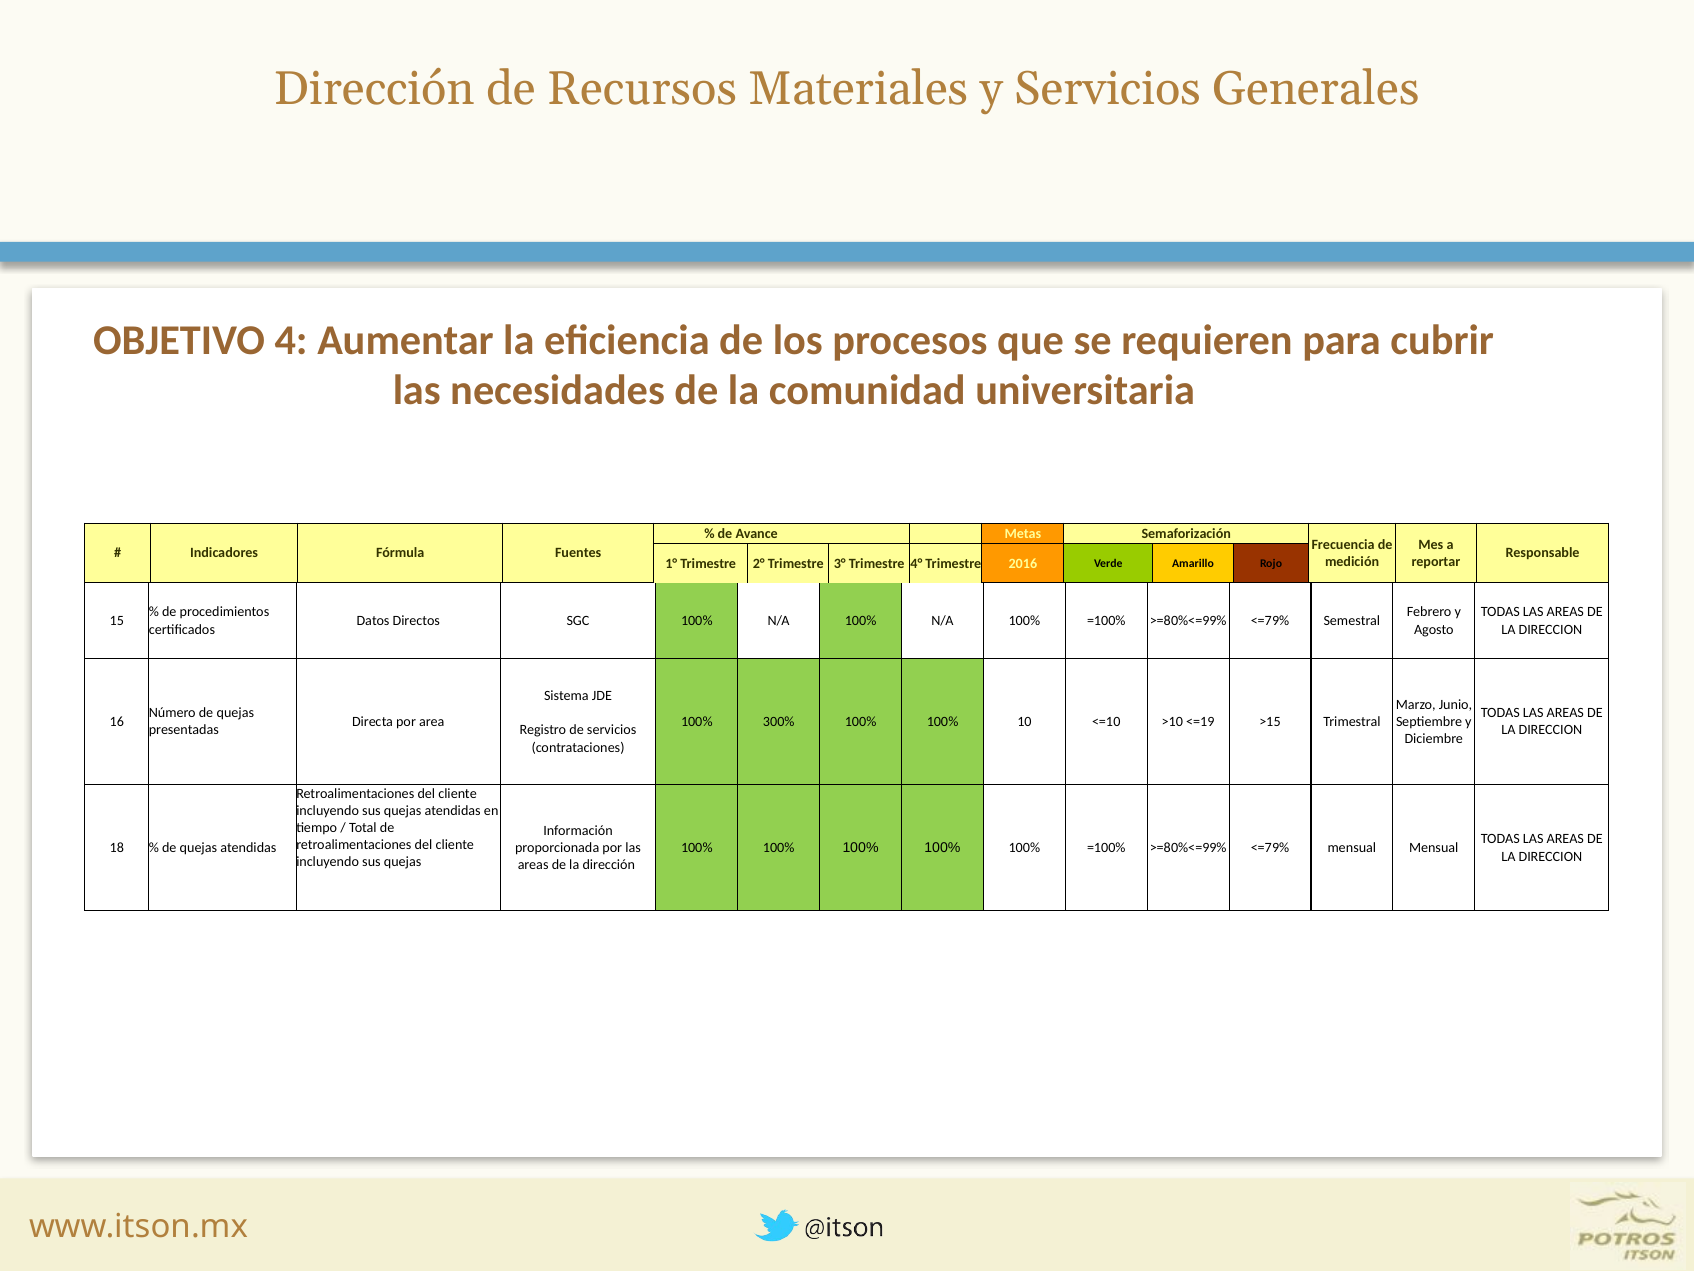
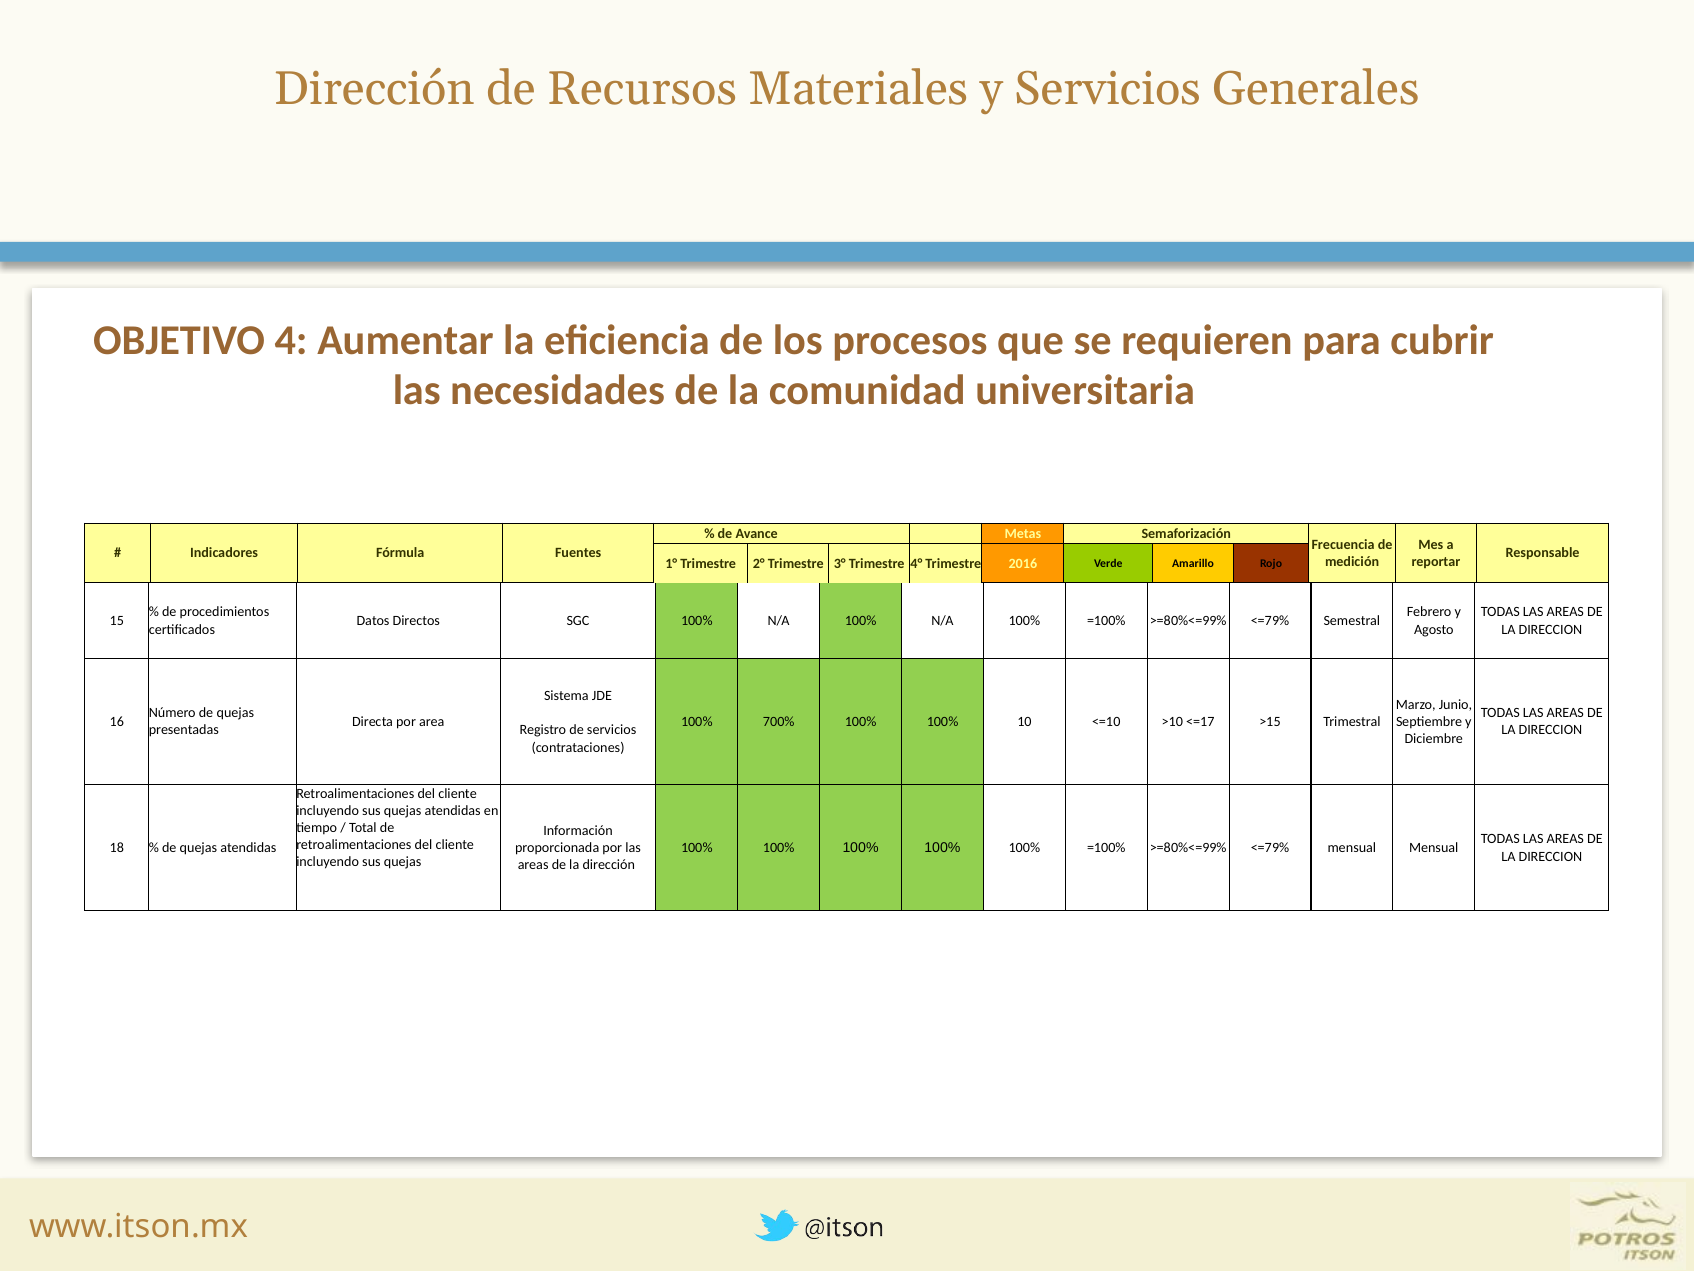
300%: 300% -> 700% (779, 721)
<=19: <=19 -> <=17 (1200, 721)
